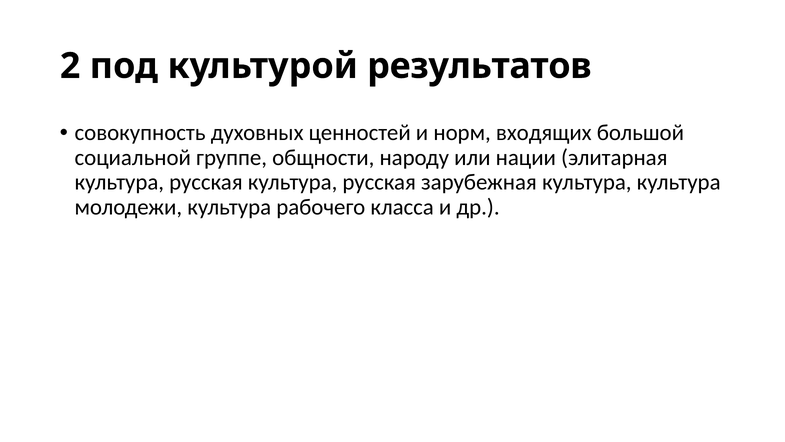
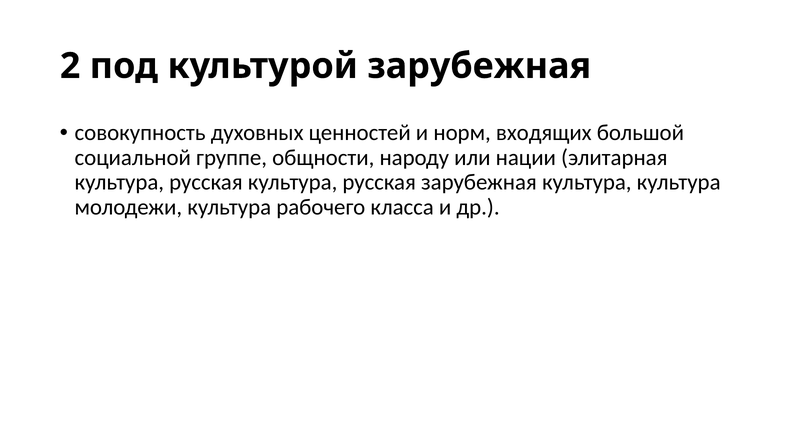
культурой результатов: результатов -> зарубежная (479, 66)
